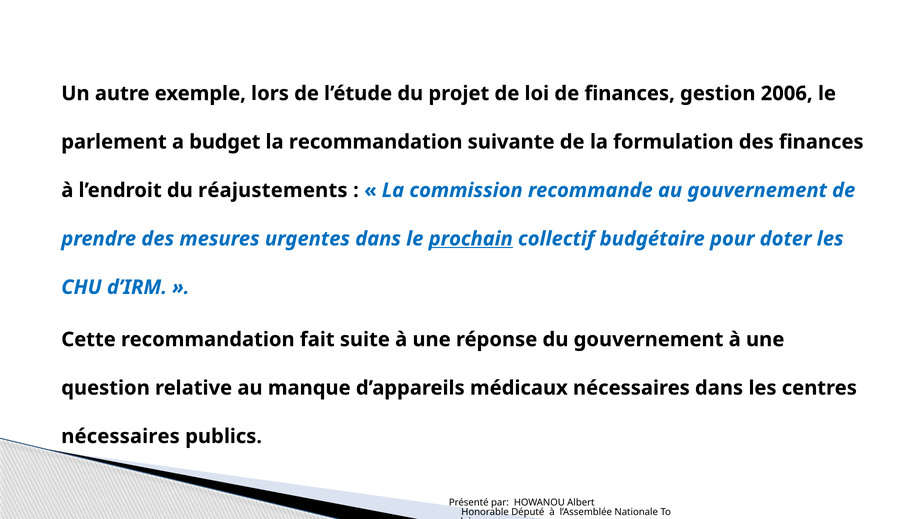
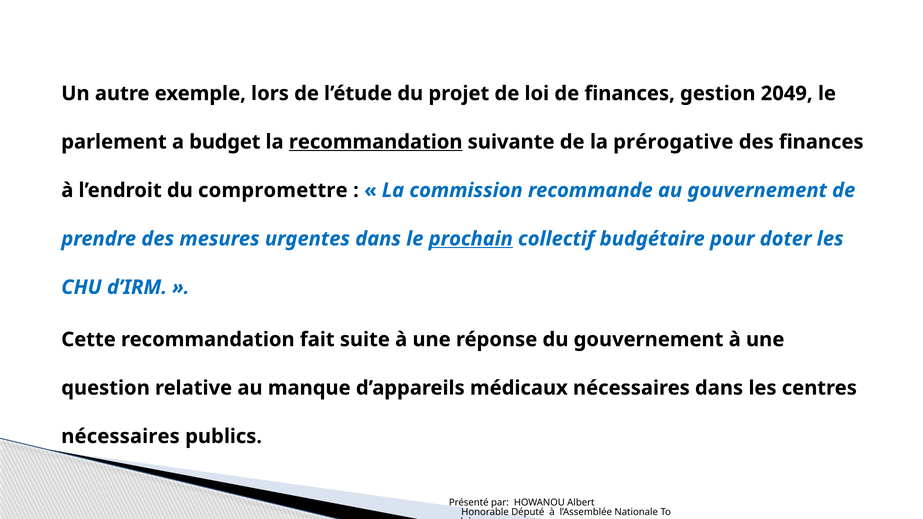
2006: 2006 -> 2049 (787, 94)
recommandation underline: none -> present (376, 142)
formulation: formulation -> prérogative (673, 142)
réajustements: réajustements -> compromettre (273, 190)
